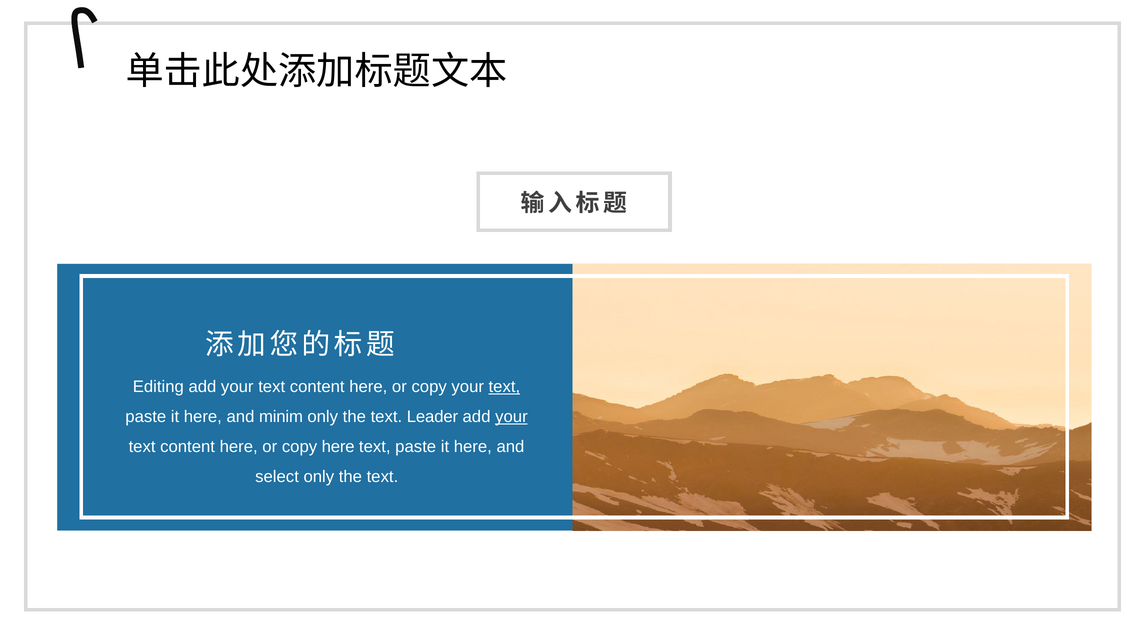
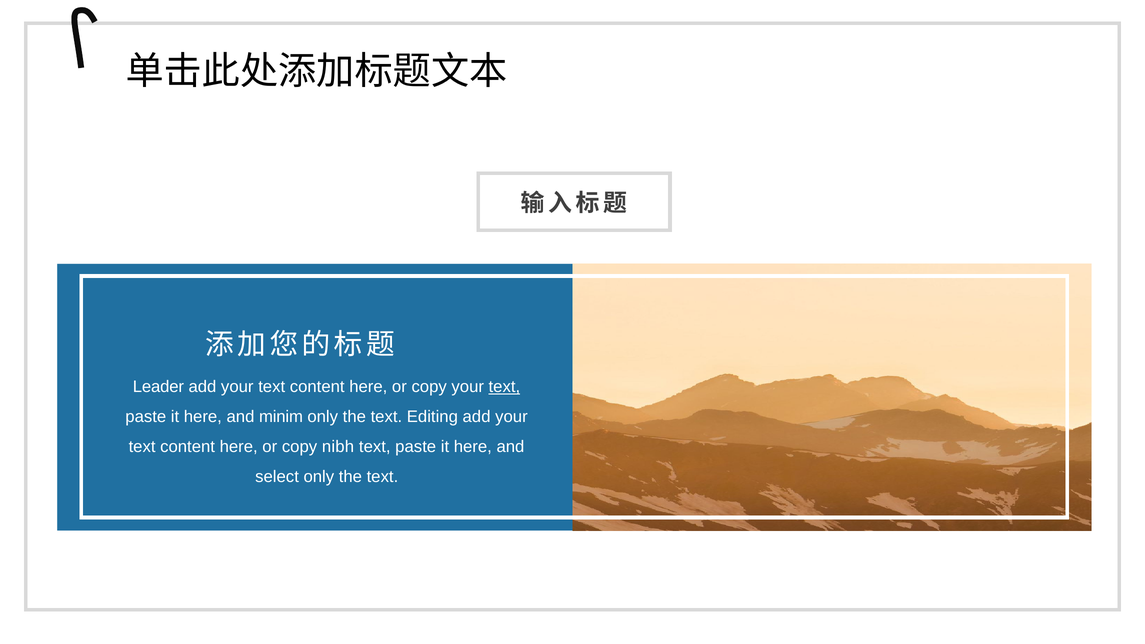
Editing: Editing -> Leader (158, 387)
Leader: Leader -> Editing (432, 417)
your underline: present -> none (511, 417)
copy here: here -> nibh (338, 447)
